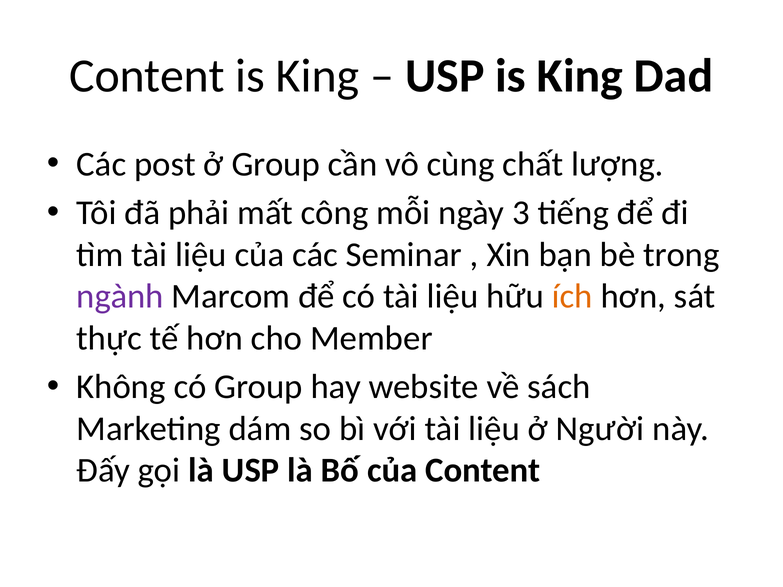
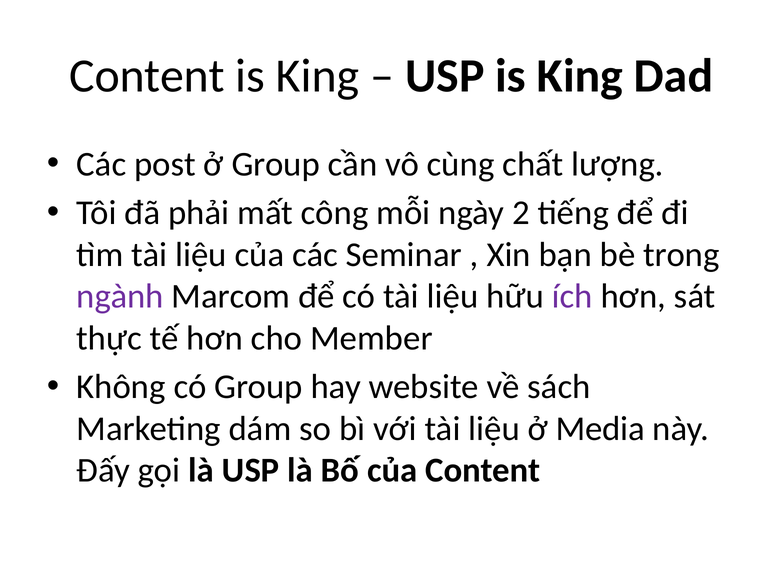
3: 3 -> 2 (521, 213)
ích colour: orange -> purple (572, 297)
Người: Người -> Media (600, 429)
